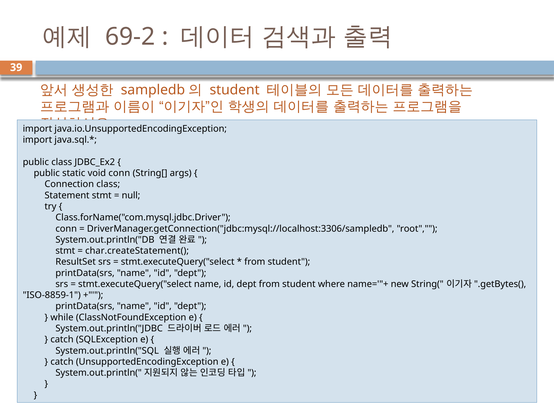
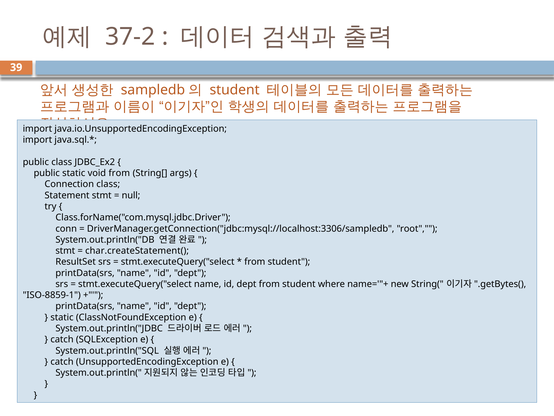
69-2: 69-2 -> 37-2 (130, 37)
void conn: conn -> from (119, 173)
while: while -> static (62, 317)
